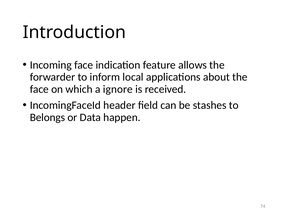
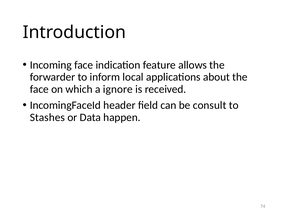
stashes: stashes -> consult (210, 105)
Belongs: Belongs -> Stashes (47, 117)
